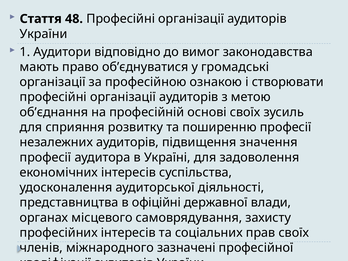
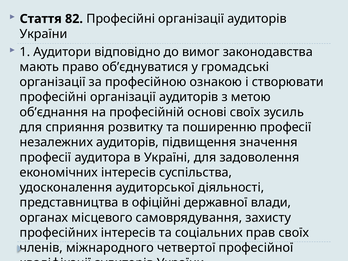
48: 48 -> 82 (74, 19)
зазначені: зазначені -> четвертої (186, 248)
